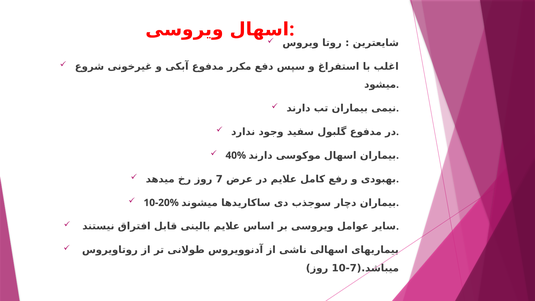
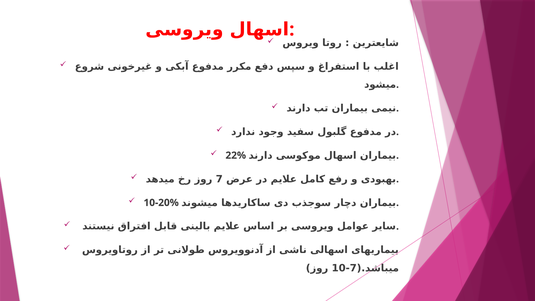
40%: 40% -> 22% (236, 155)
